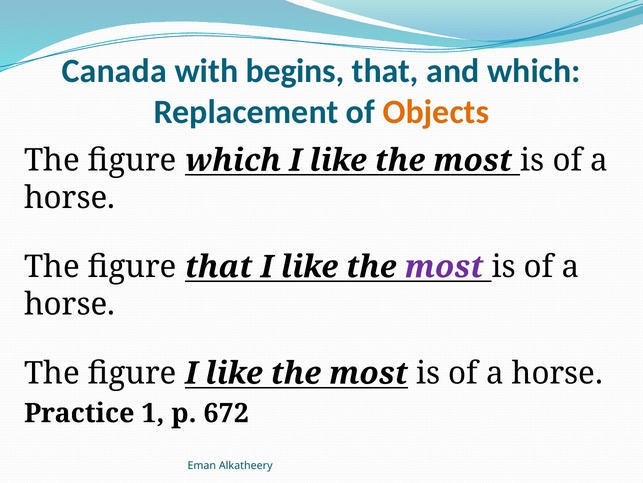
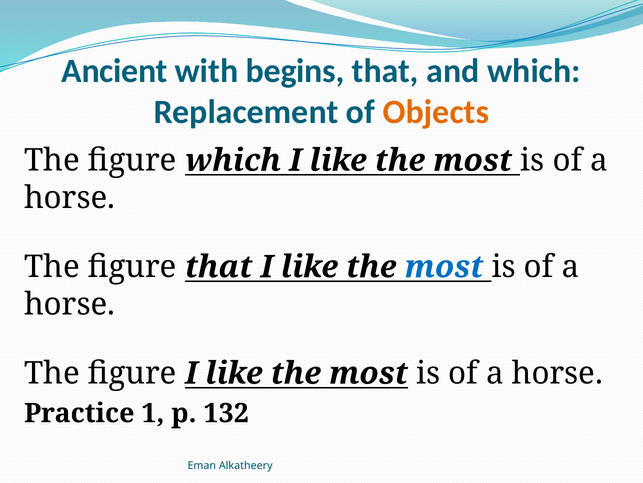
Canada: Canada -> Ancient (115, 71)
most colour: purple -> blue (444, 267)
672: 672 -> 132 (226, 413)
